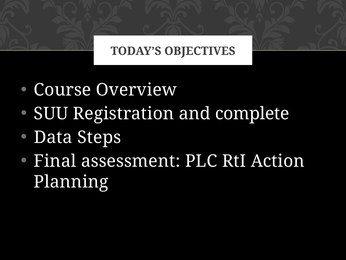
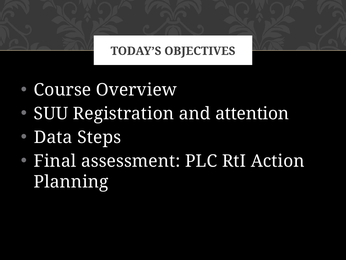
complete: complete -> attention (252, 113)
